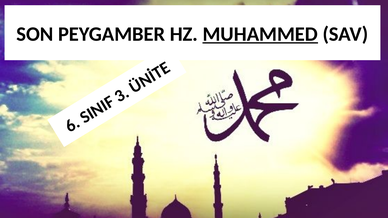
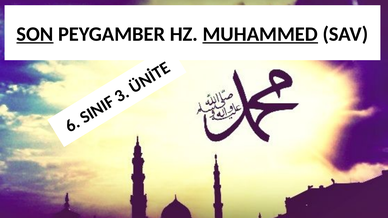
SON underline: none -> present (35, 34)
